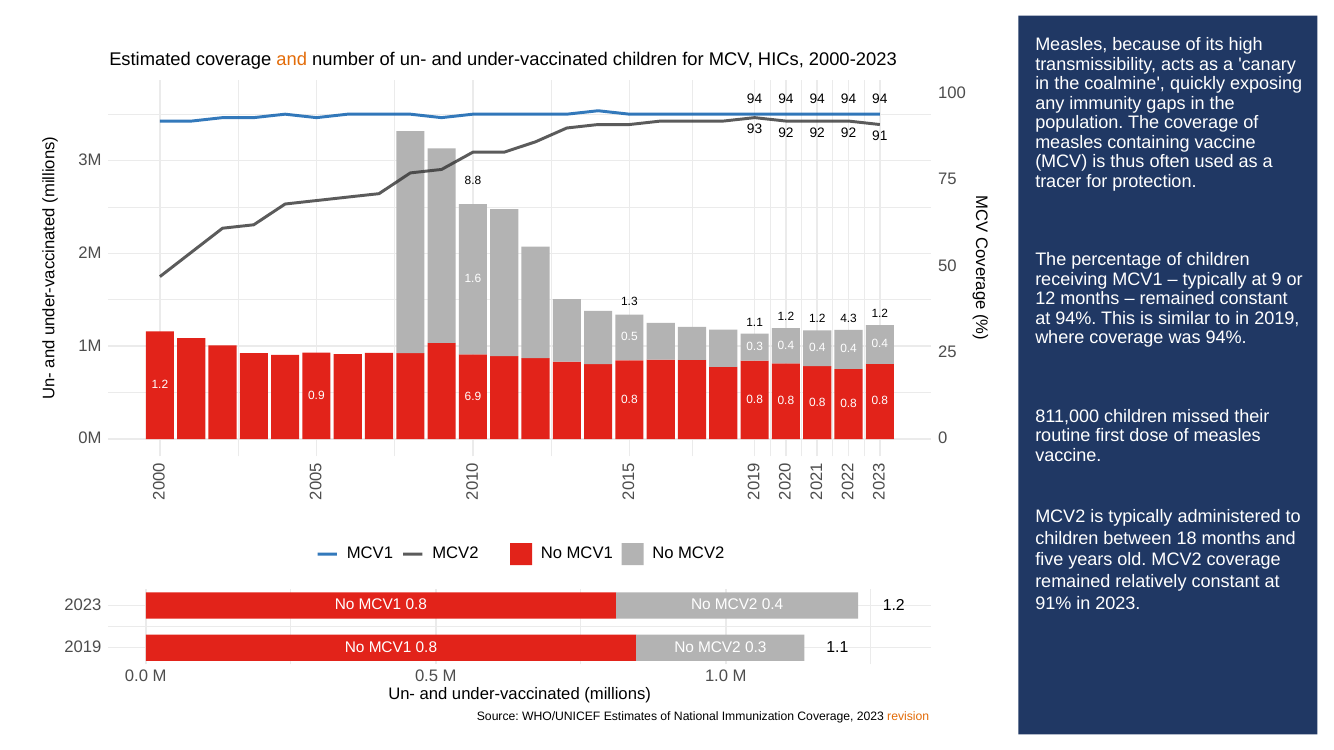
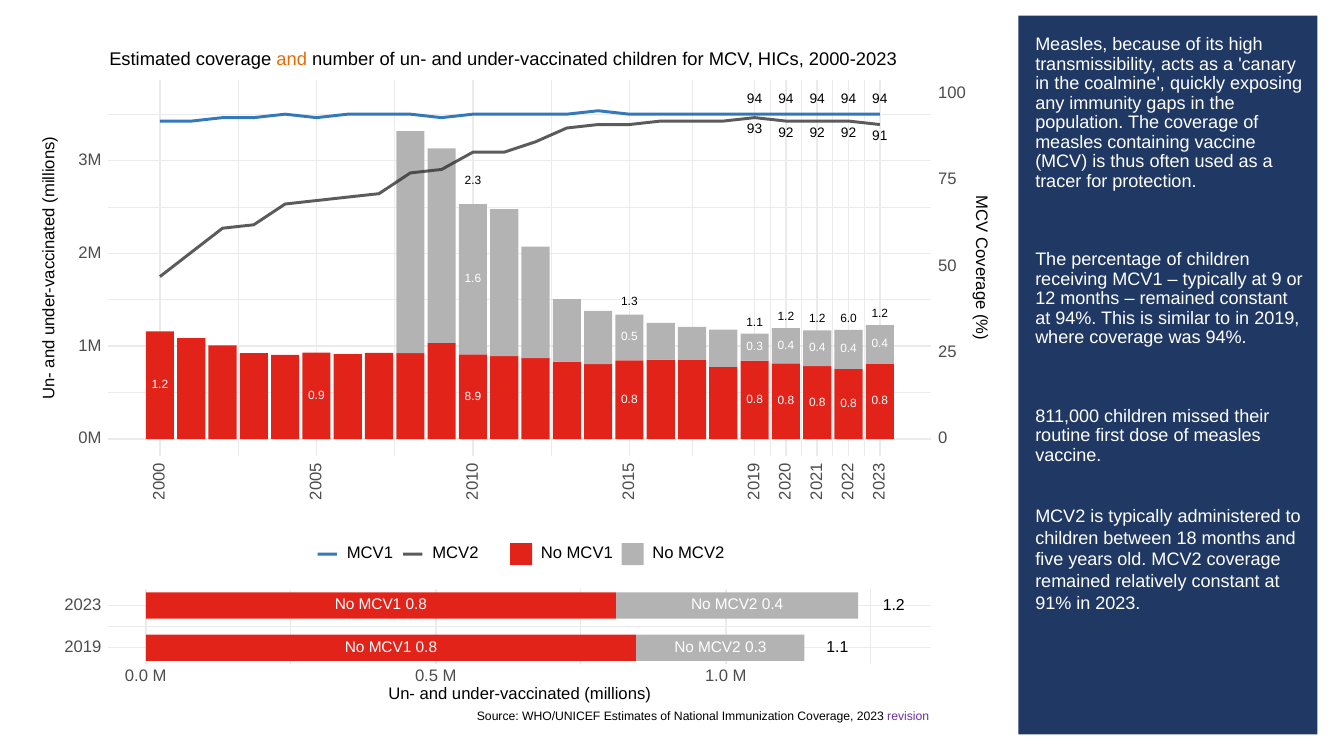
8.8: 8.8 -> 2.3 (473, 180)
4.3: 4.3 -> 6.0 (849, 319)
6.9: 6.9 -> 8.9 (473, 396)
revision colour: orange -> purple (908, 716)
